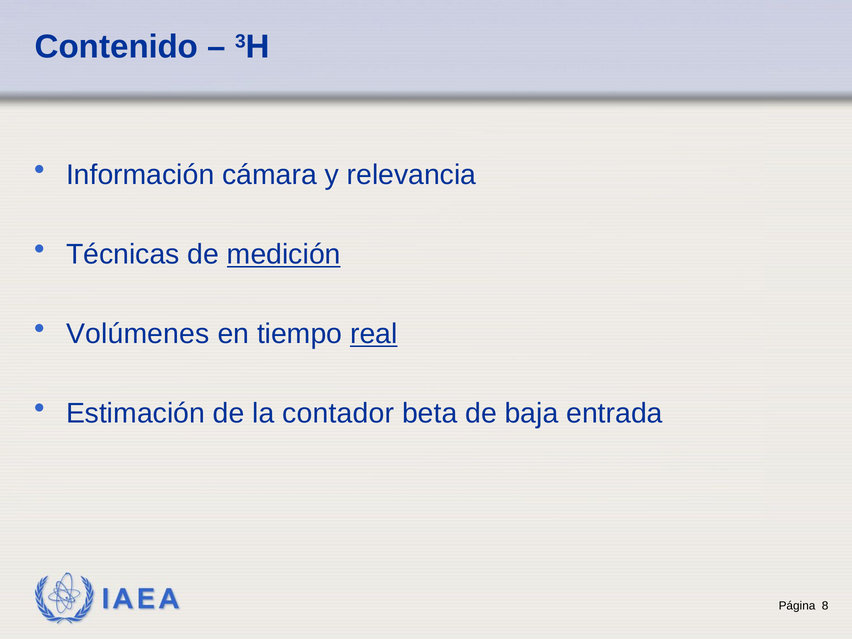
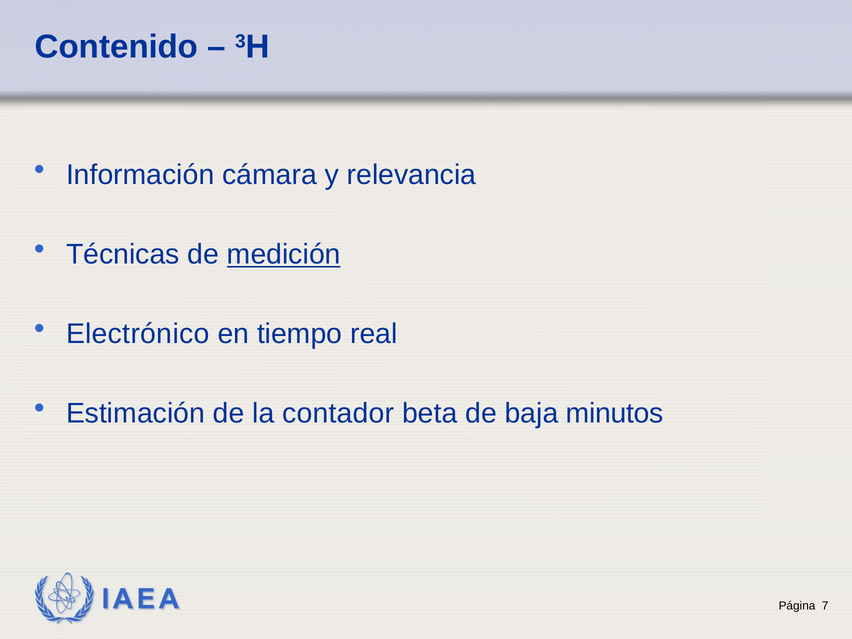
Volúmenes: Volúmenes -> Electrónico (138, 334)
real underline: present -> none (374, 334)
entrada: entrada -> minutos (615, 414)
8: 8 -> 7 (825, 606)
